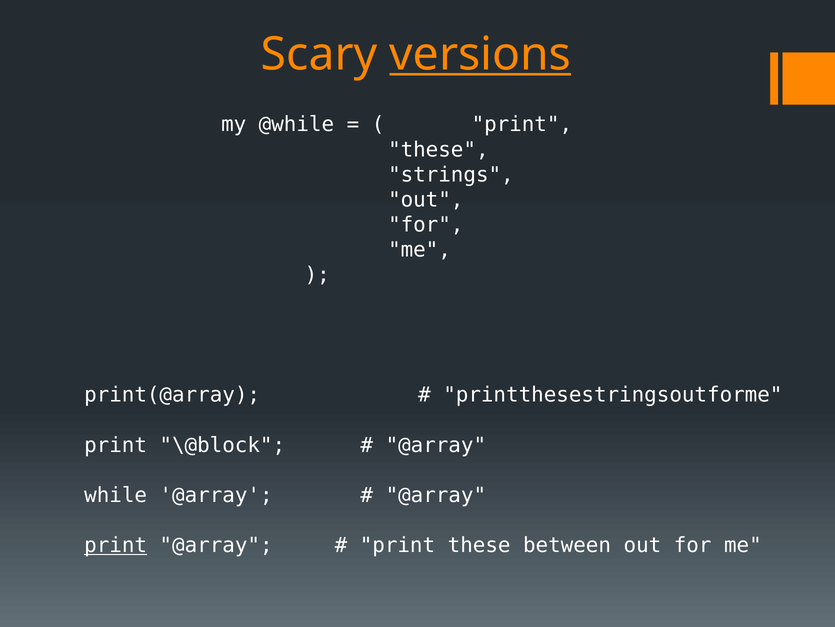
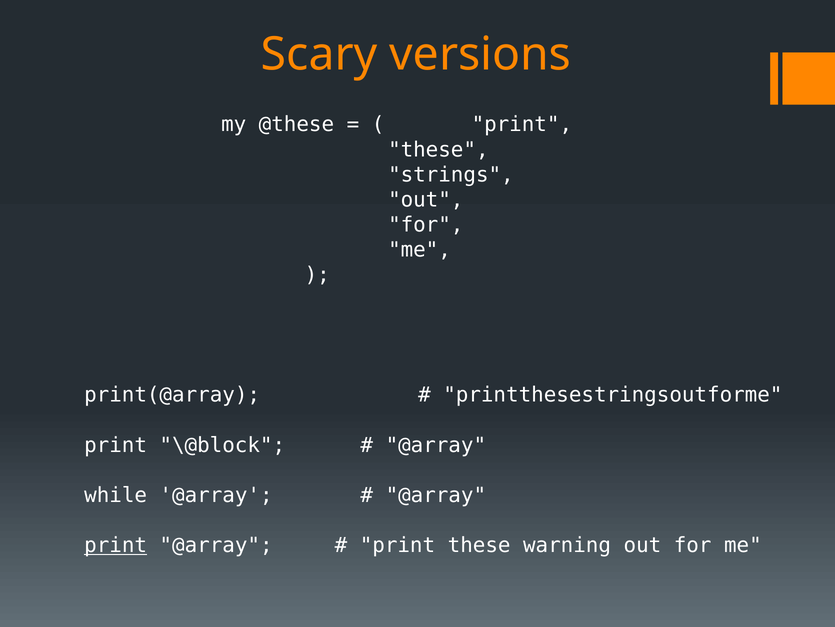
versions underline: present -> none (480, 54)
@while: @while -> @these (296, 124)
between: between -> warning (567, 545)
